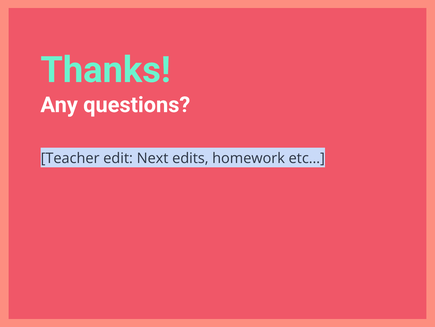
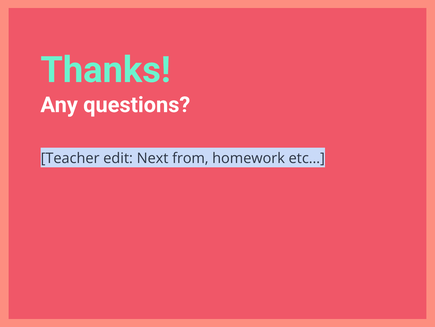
edits: edits -> from (190, 158)
